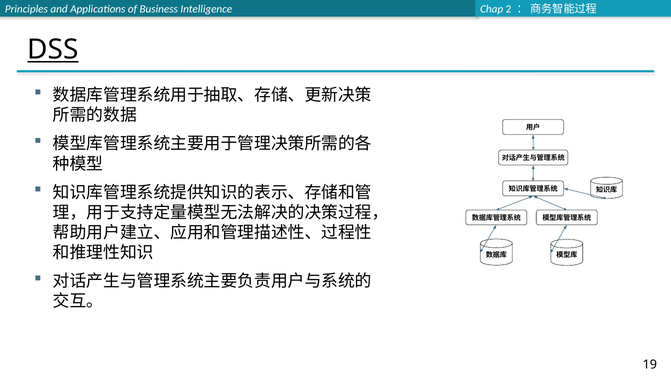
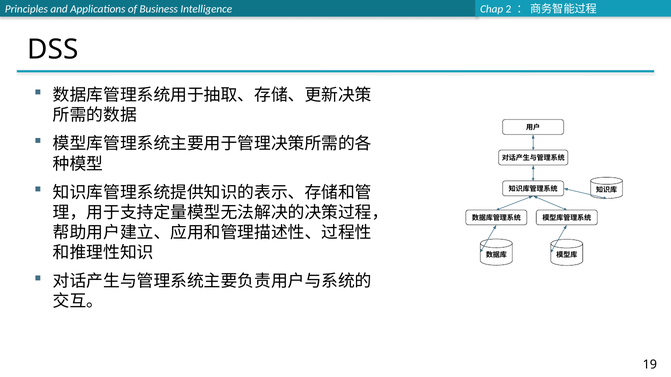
DSS underline: present -> none (53, 50)
